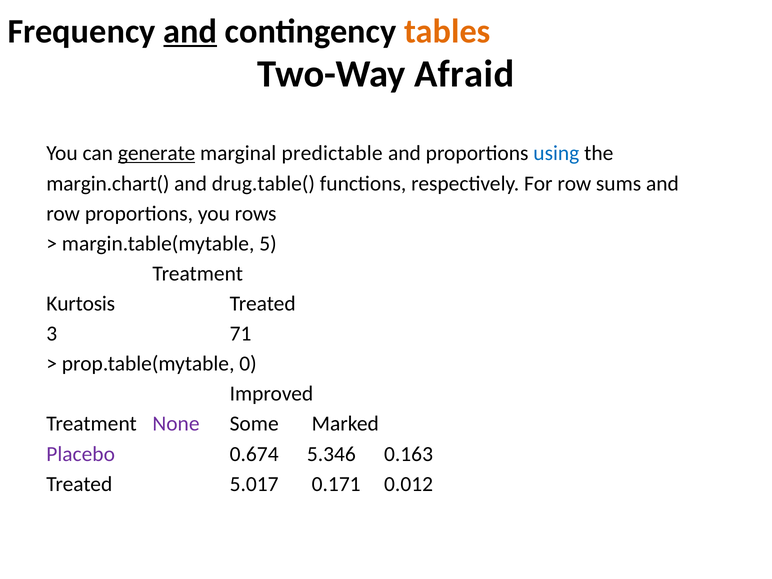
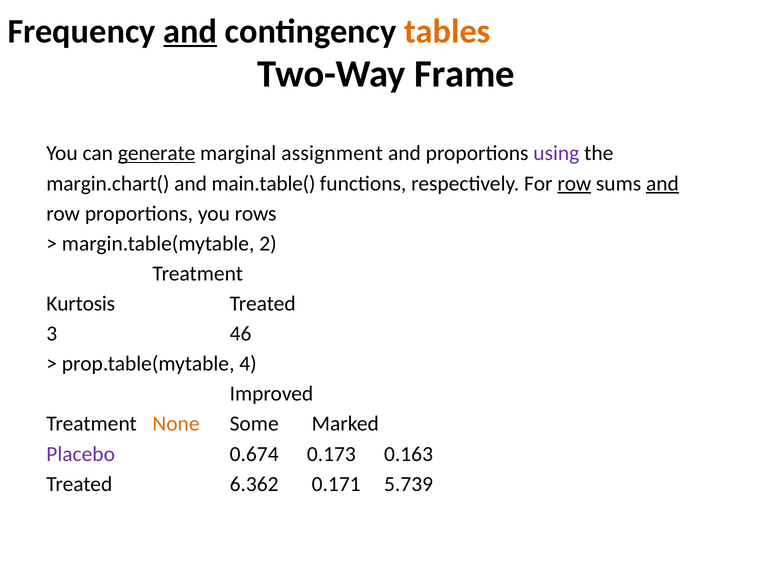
Afraid: Afraid -> Frame (465, 74)
predictable: predictable -> assignment (332, 153)
using colour: blue -> purple (556, 153)
drug.table(: drug.table( -> main.table( (263, 183)
row underline: none -> present (574, 183)
and underline: none -> present (662, 183)
5: 5 -> 2 (268, 244)
71: 71 -> 46 (241, 334)
0: 0 -> 4 (248, 364)
None colour: purple -> orange (176, 424)
5.346: 5.346 -> 0.173 (331, 454)
5.017: 5.017 -> 6.362 (254, 484)
0.012: 0.012 -> 5.739 (409, 484)
